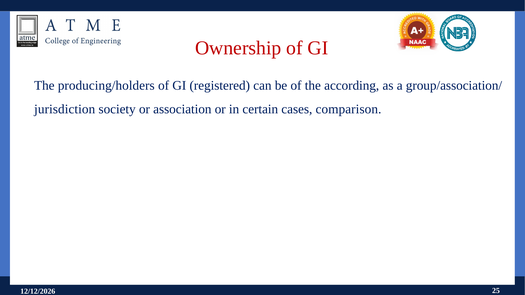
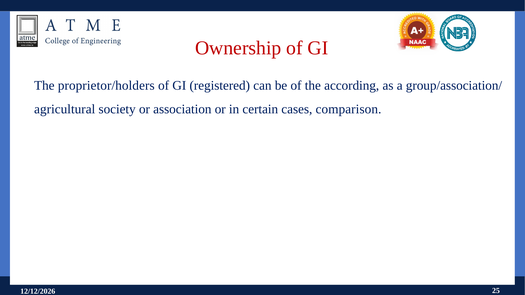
producing/holders: producing/holders -> proprietor/holders (106, 86)
jurisdiction: jurisdiction -> agricultural (65, 109)
